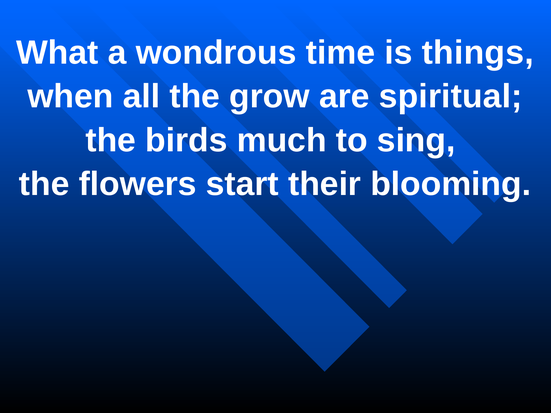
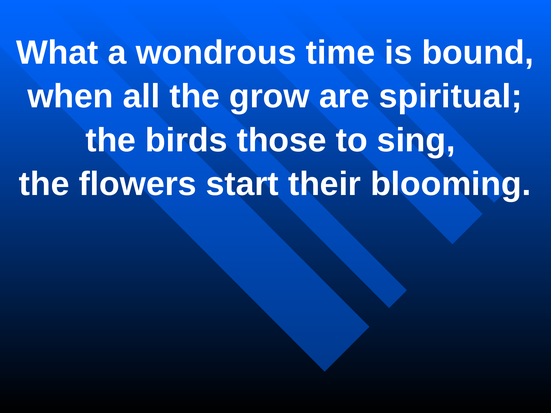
things: things -> bound (478, 53)
much: much -> those (282, 140)
